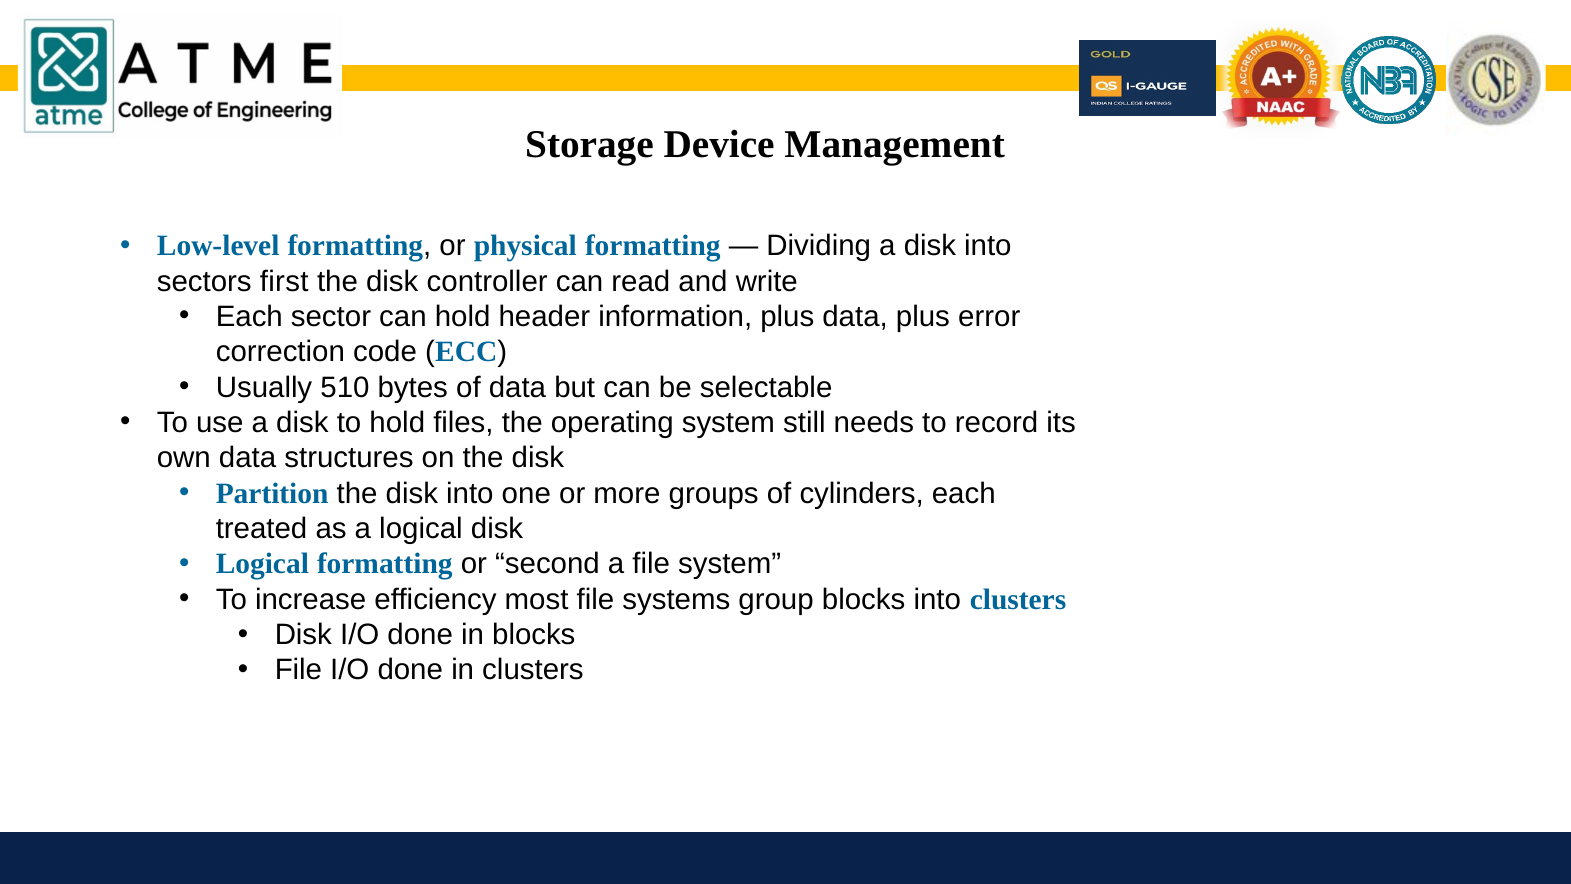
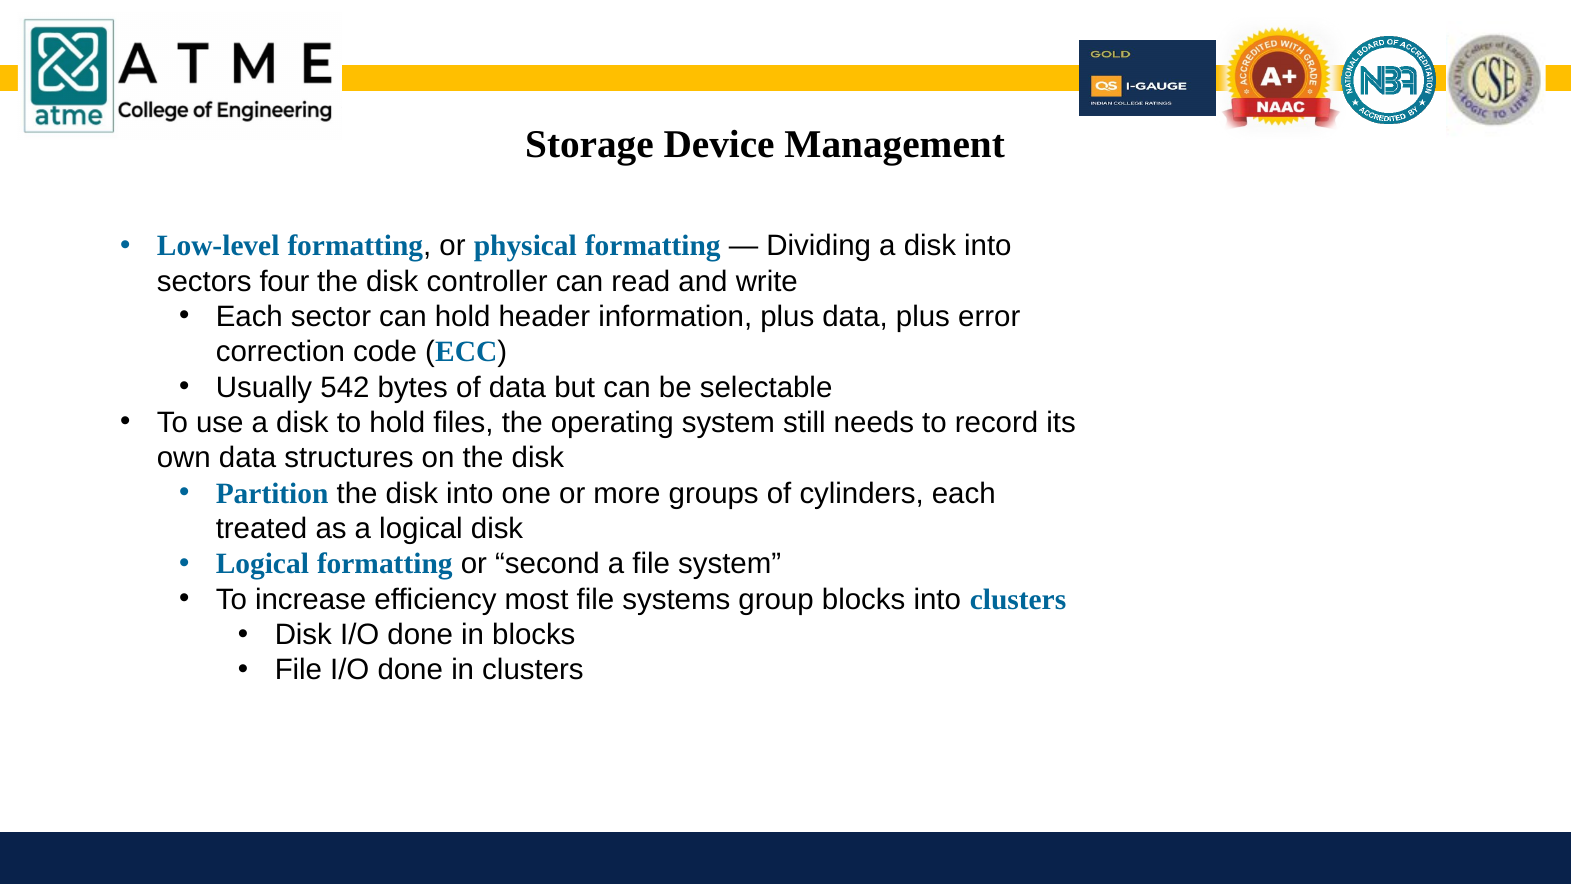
first: first -> four (285, 281)
510: 510 -> 542 (345, 387)
